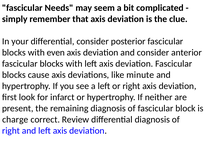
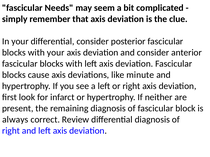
with even: even -> your (56, 53)
charge: charge -> always (15, 120)
